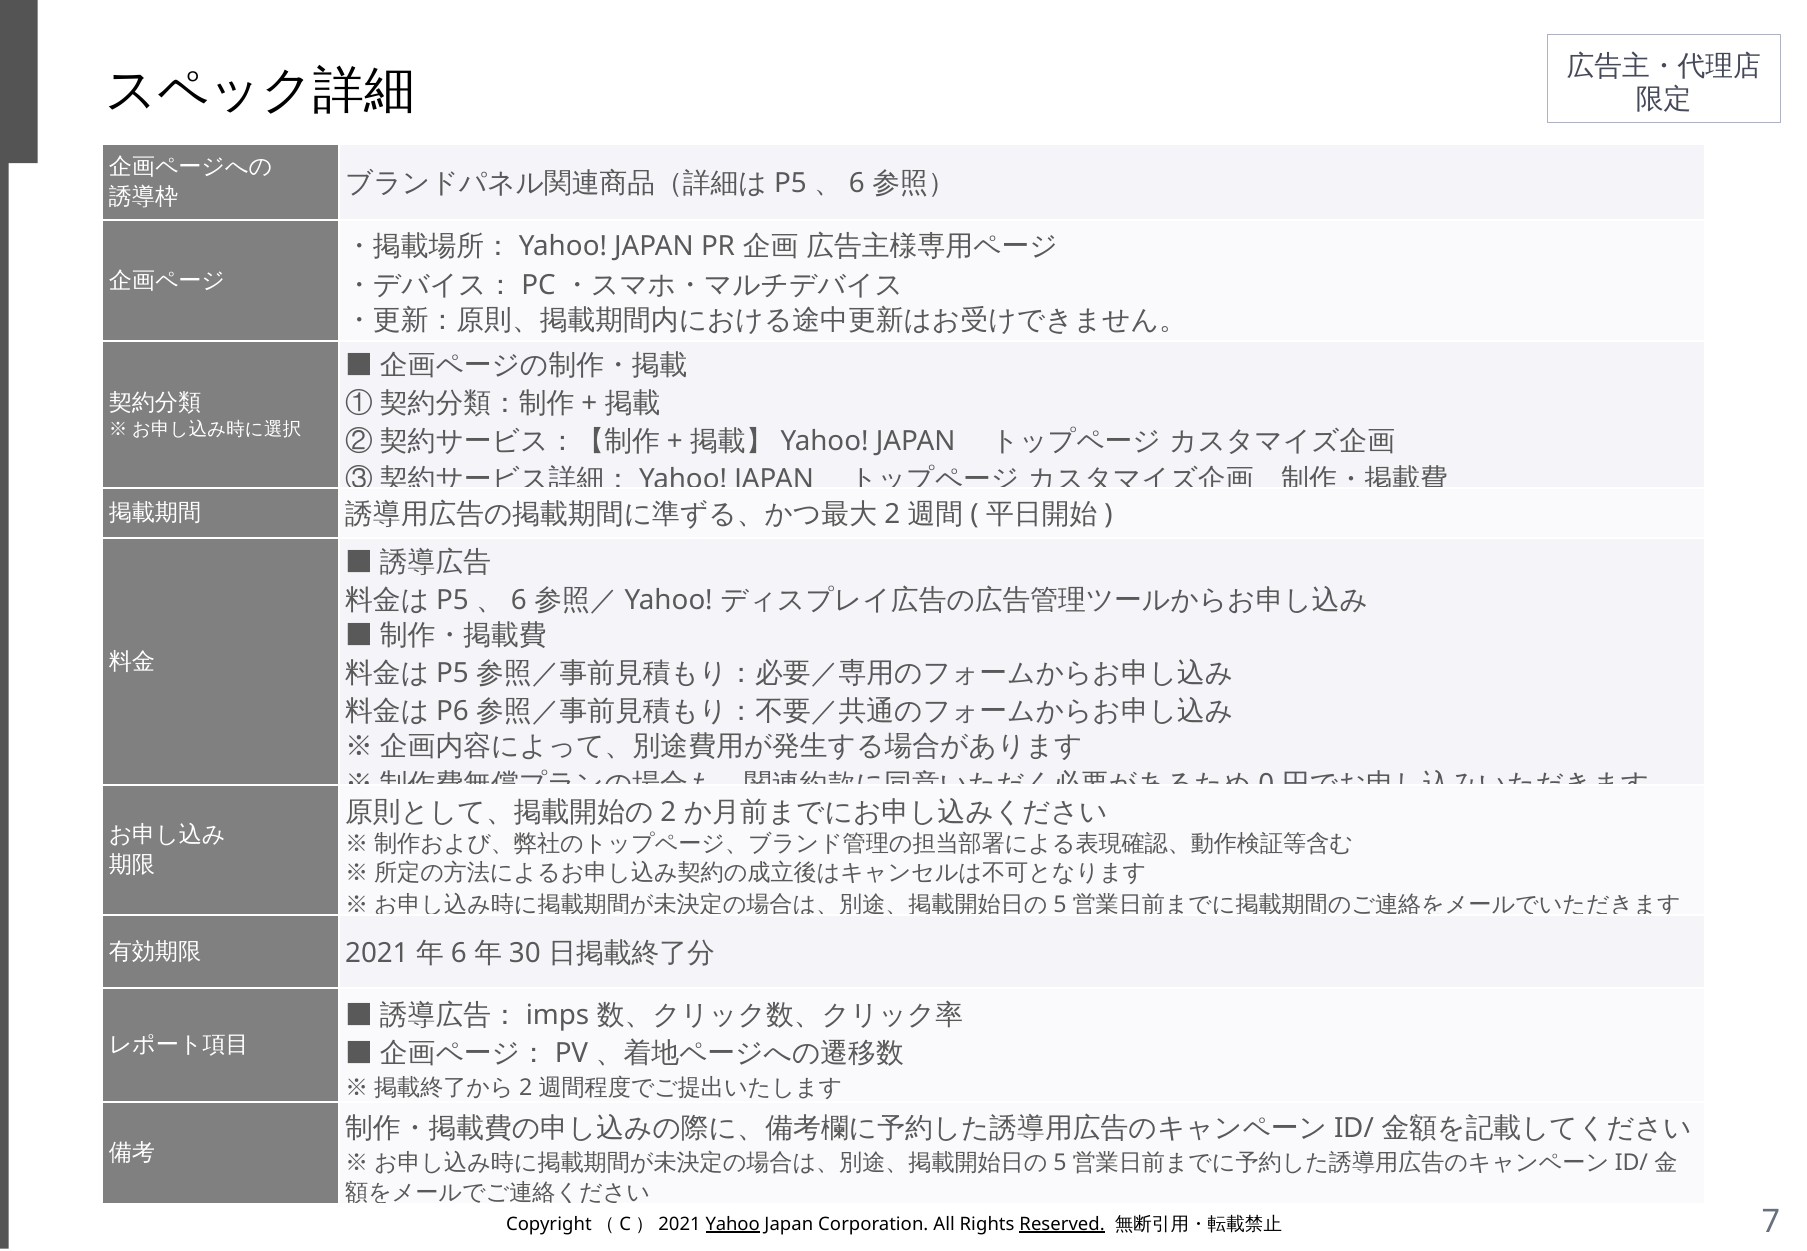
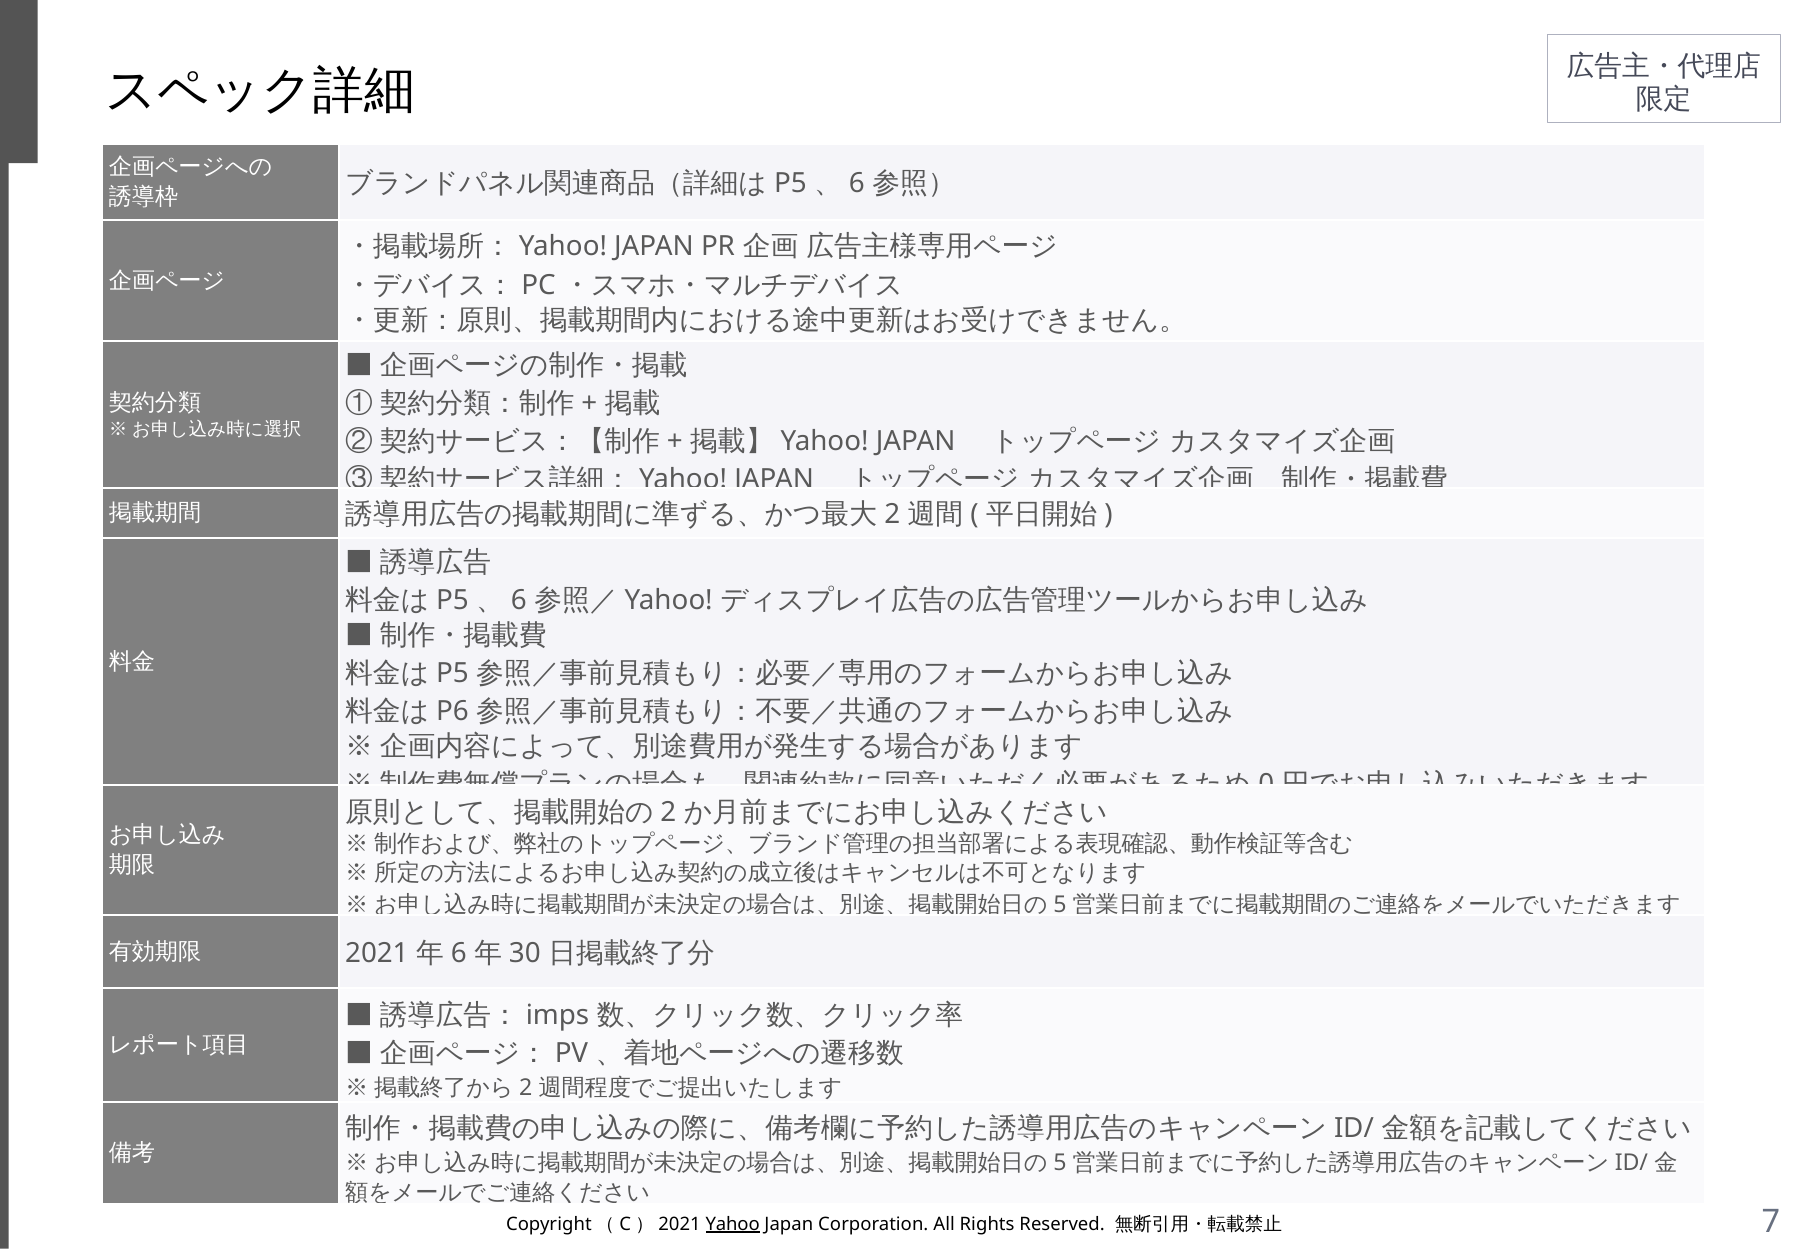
Reserved underline: present -> none (1062, 1224)
